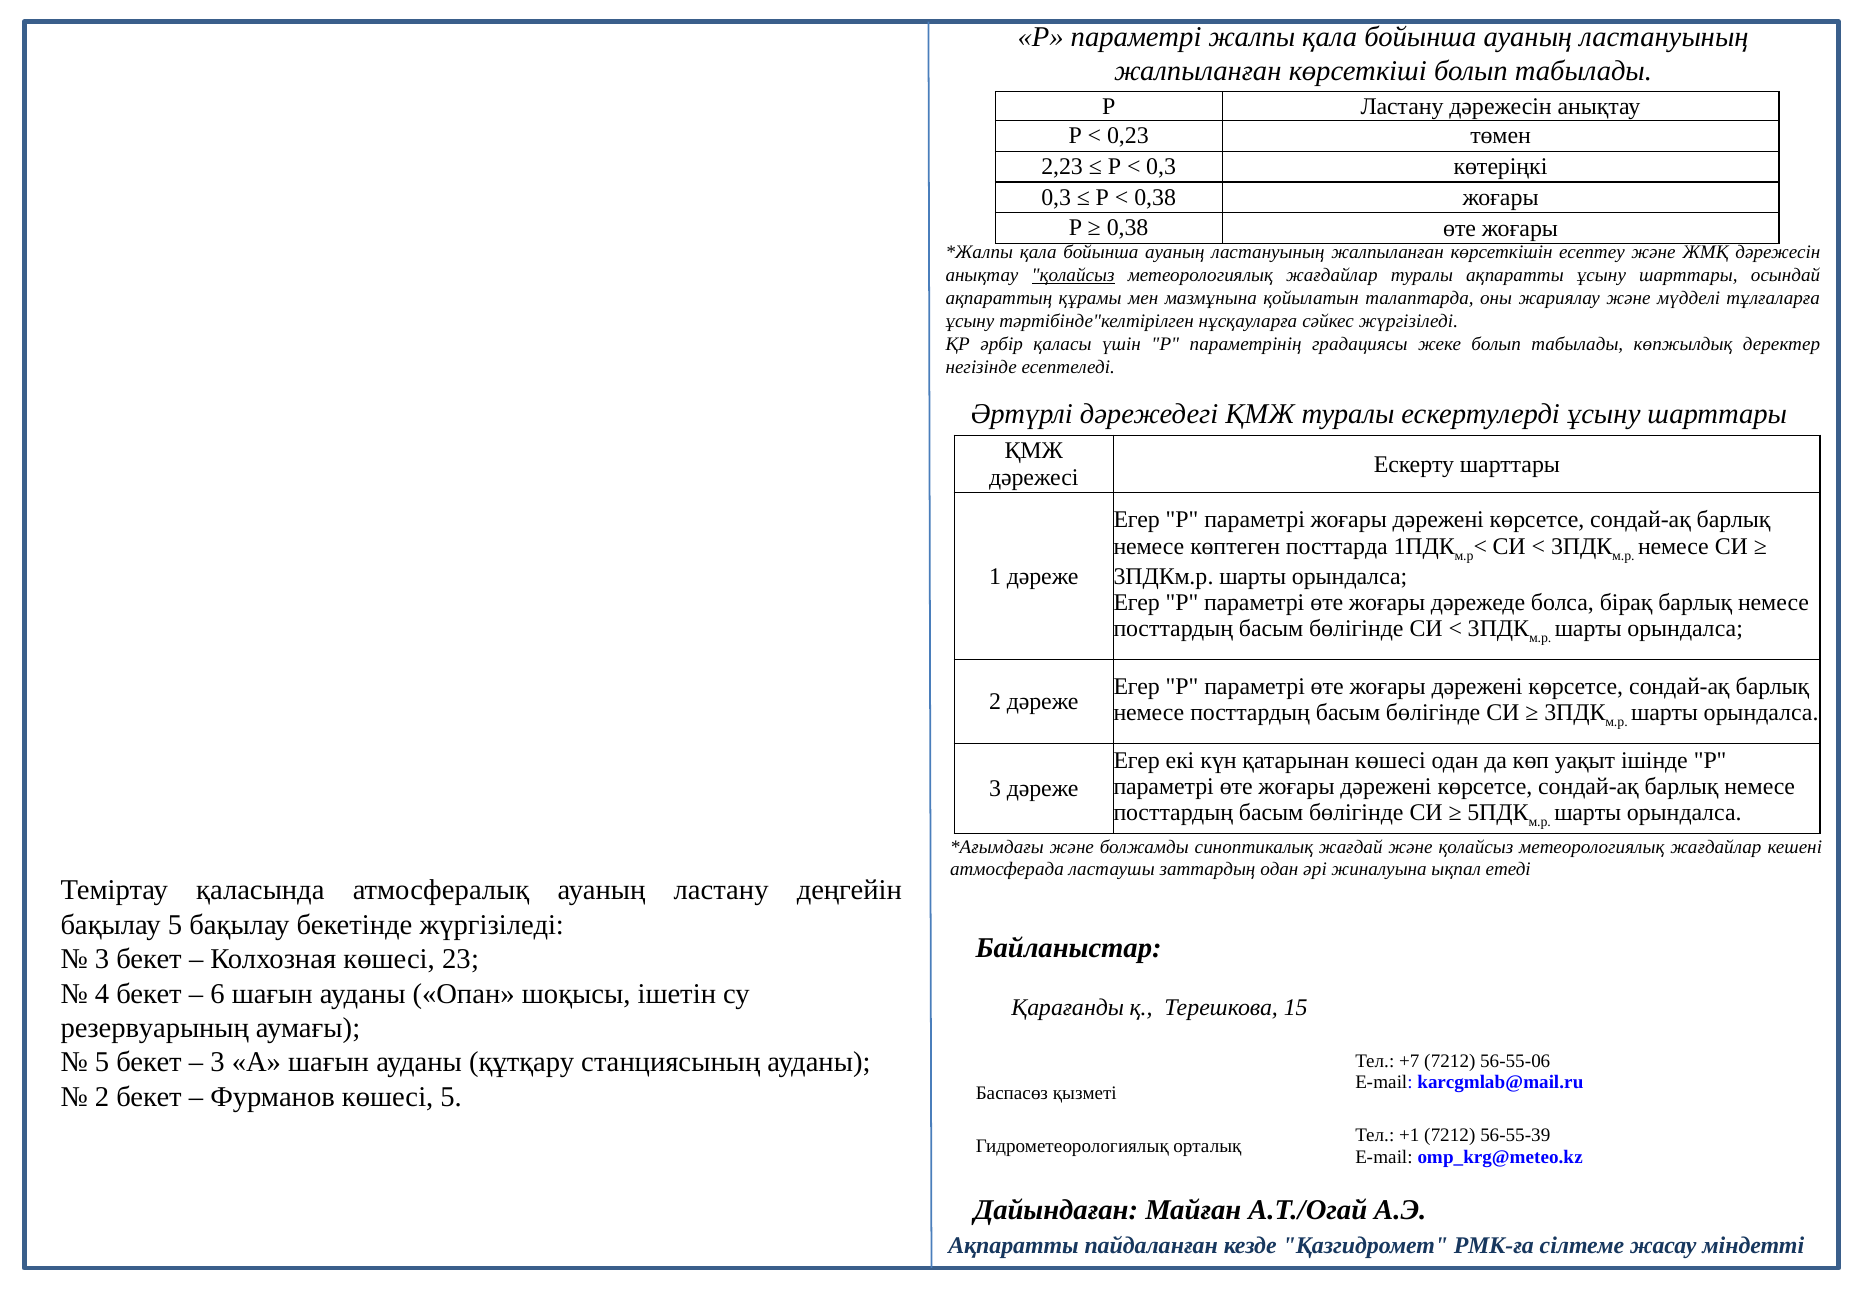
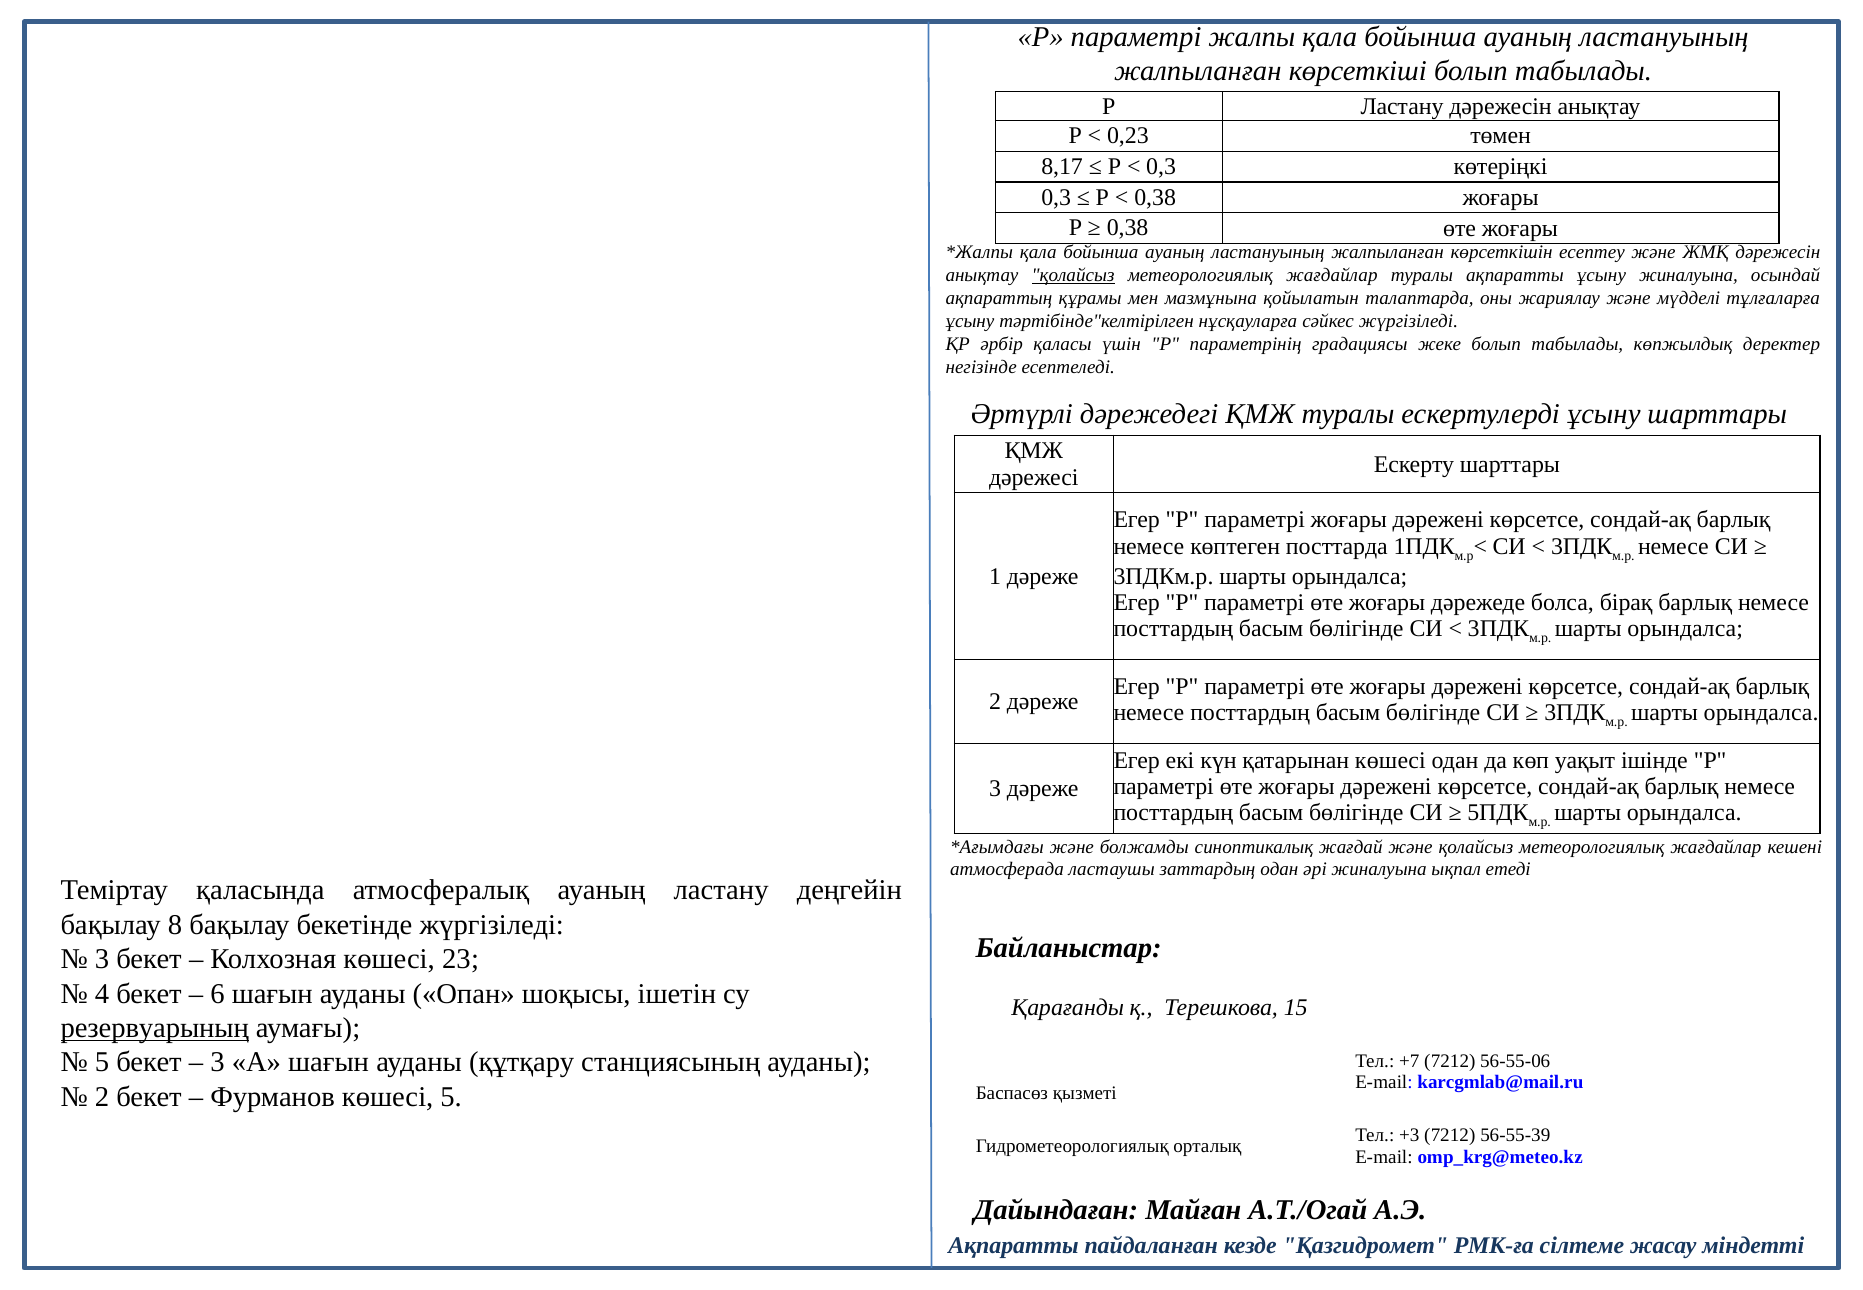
2,23: 2,23 -> 8,17 (1062, 166)
ақпаратты ұсыну шарттары: шарттары -> жиналуына (1689, 275)
бақылау 5: 5 -> 8 (175, 925)
резервуарының underline: none -> present (155, 1028)
+1: +1 -> +3 (1409, 1135)
